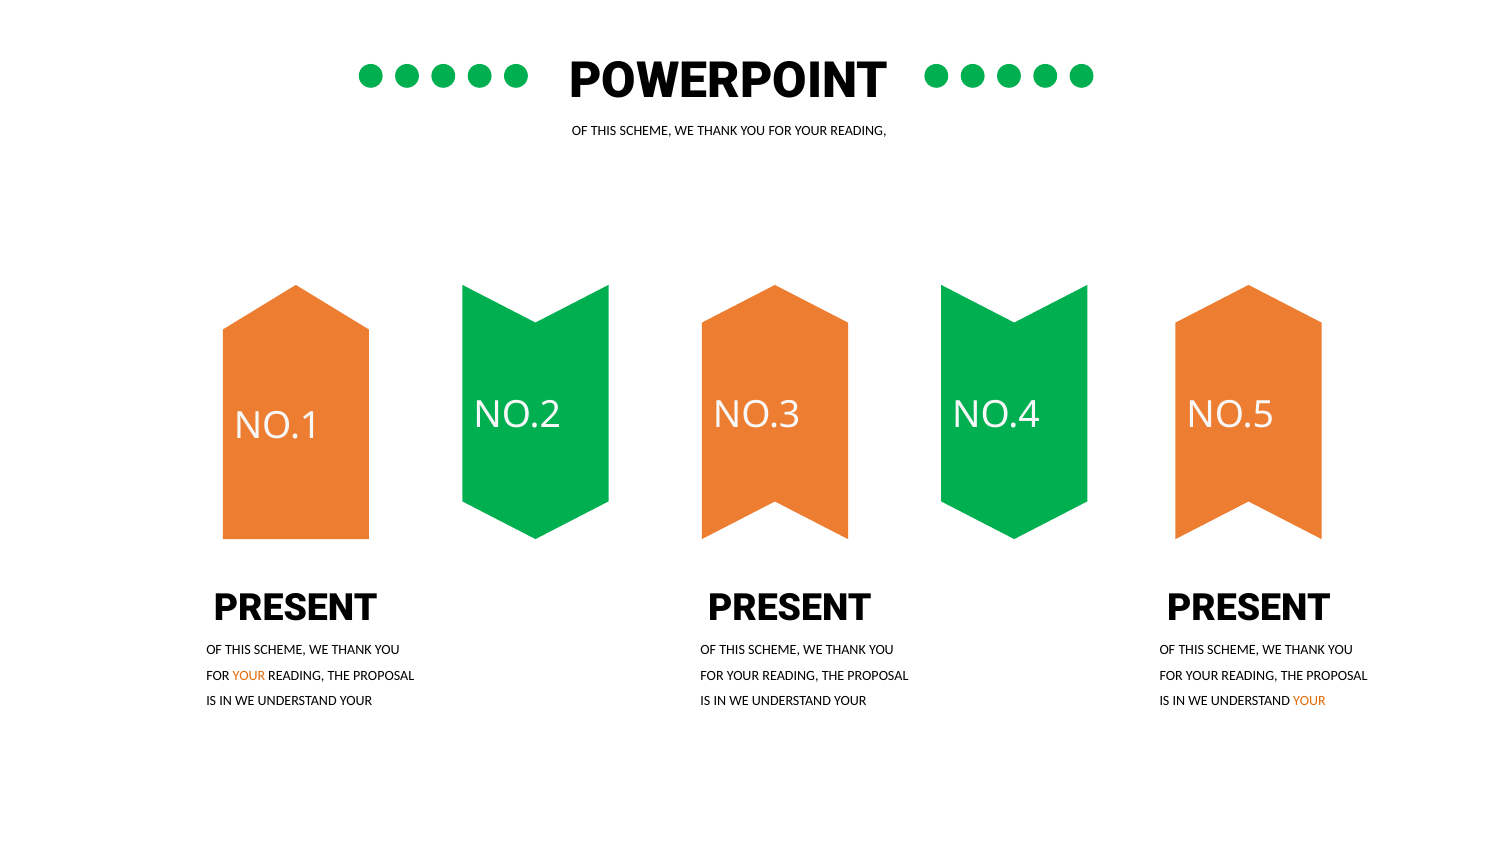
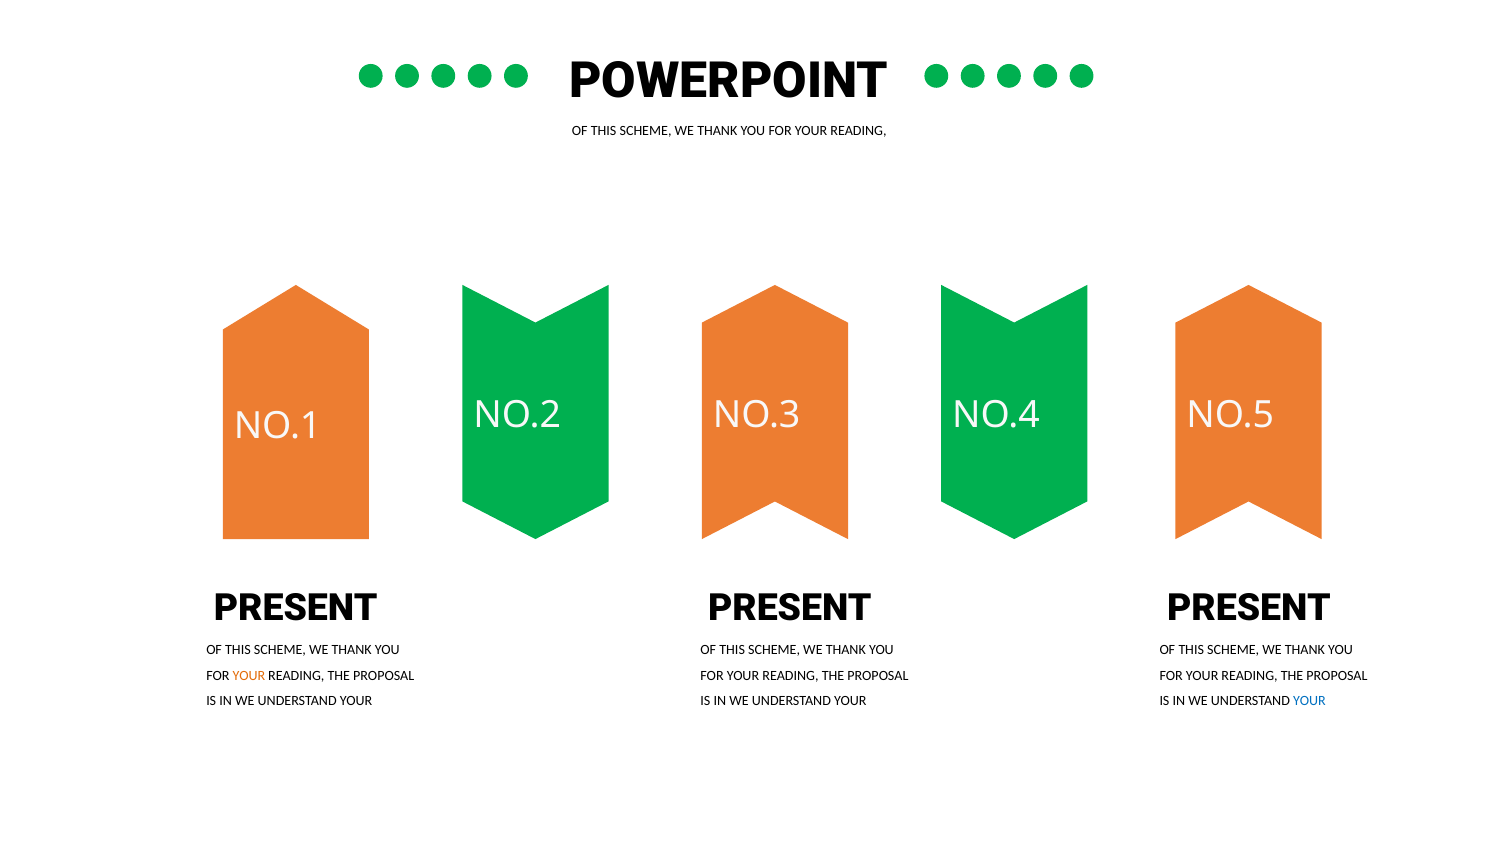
YOUR colour: orange -> blue (1309, 701)
